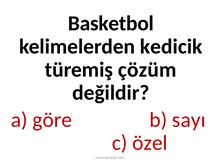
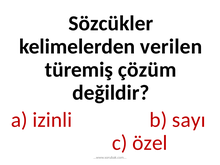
Basketbol: Basketbol -> Sözcükler (111, 23)
kedicik: kedicik -> verilen (171, 47)
göre: göre -> izinli (52, 120)
